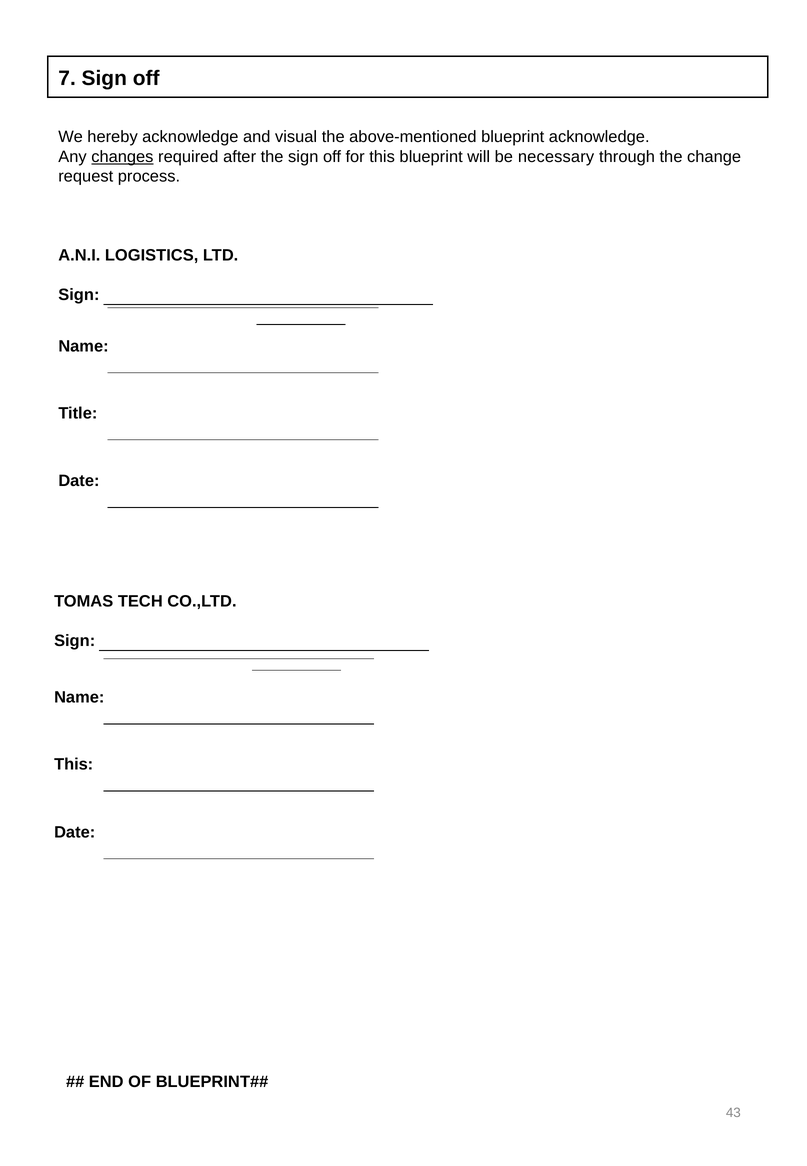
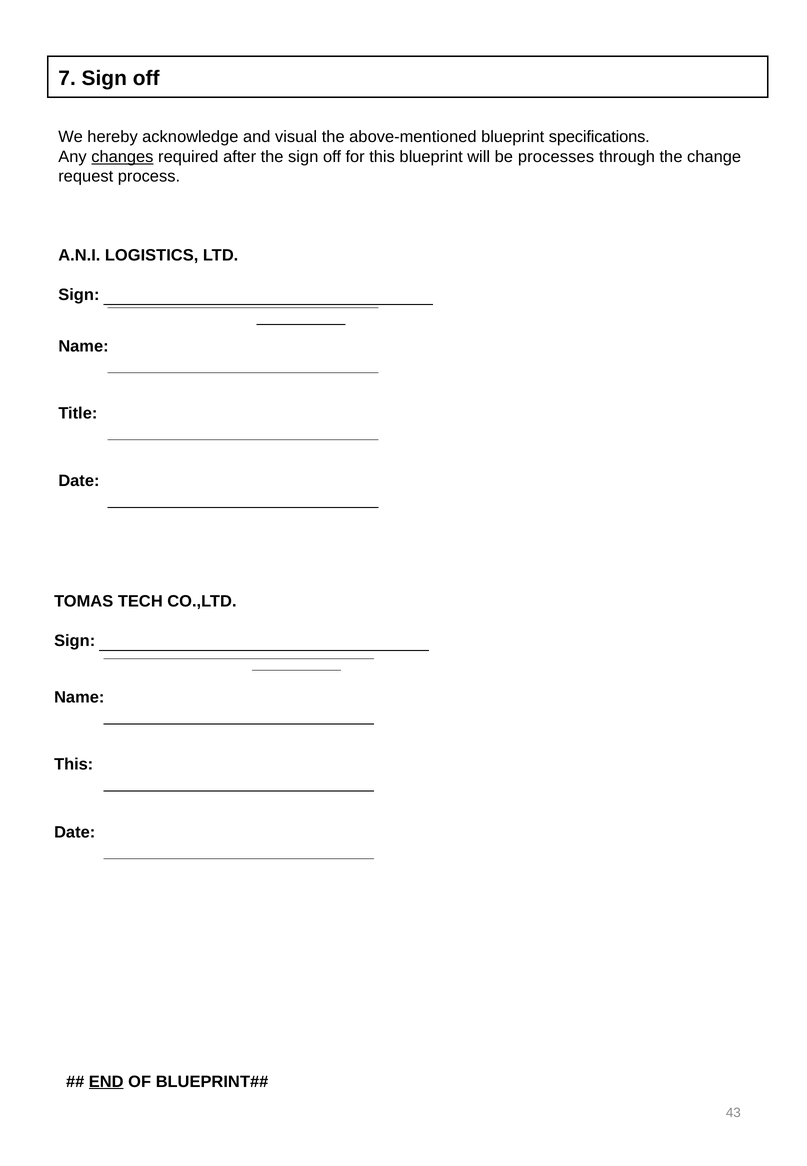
blueprint acknowledge: acknowledge -> specifications (599, 137)
necessary: necessary -> processes (556, 157)
END underline: none -> present (106, 1081)
